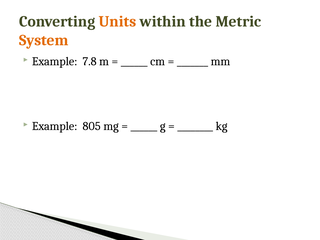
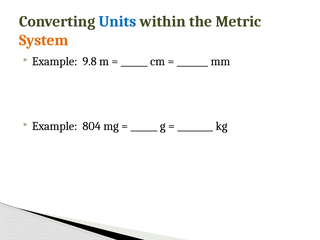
Units colour: orange -> blue (117, 22)
7.8: 7.8 -> 9.8 (90, 61)
805: 805 -> 804 (92, 126)
